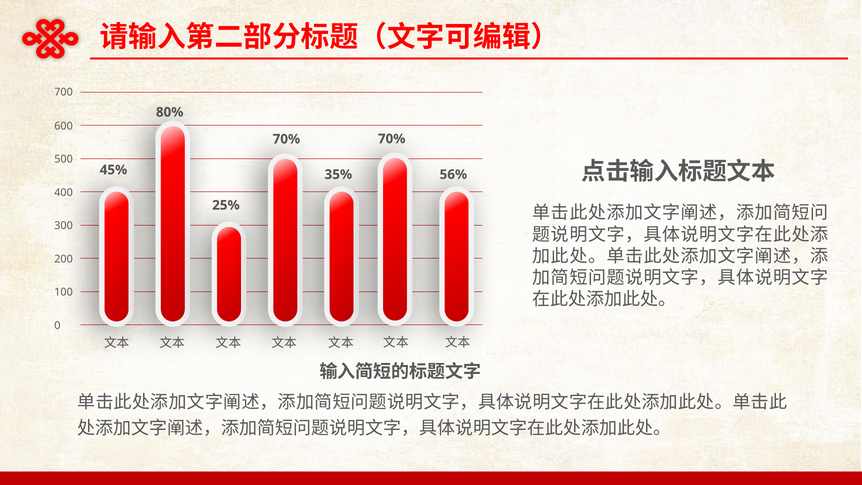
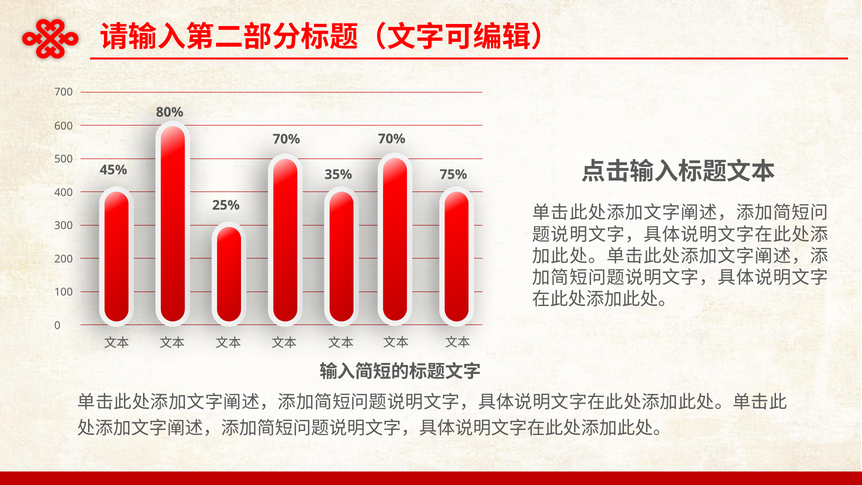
56%: 56% -> 75% (453, 175)
